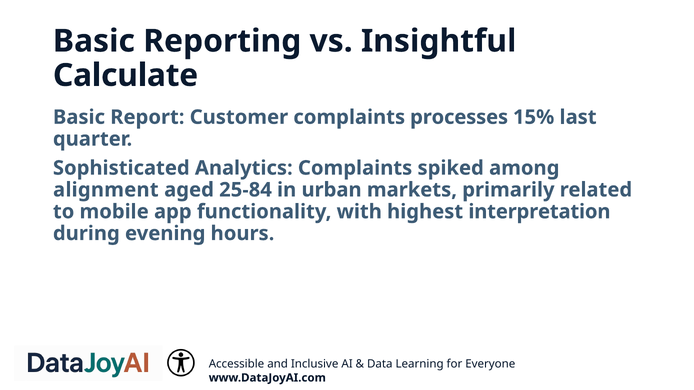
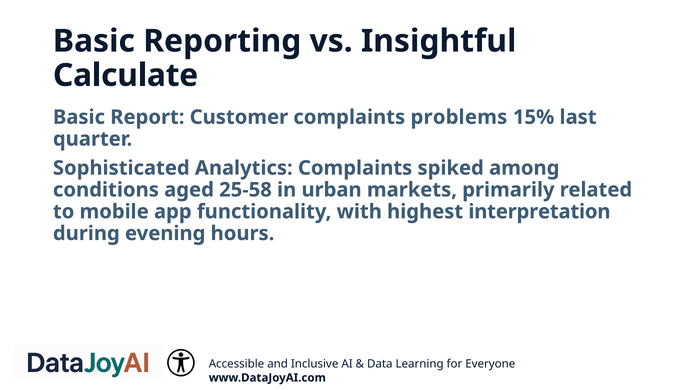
processes: processes -> problems (459, 117)
alignment: alignment -> conditions (106, 190)
25-84: 25-84 -> 25-58 (245, 190)
